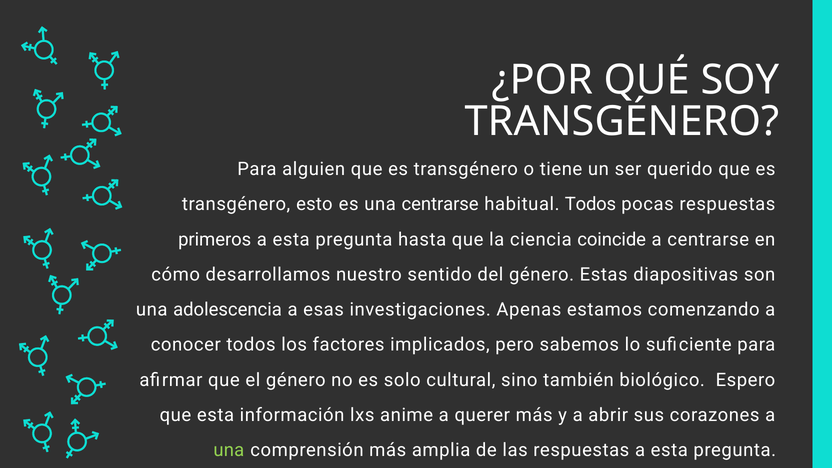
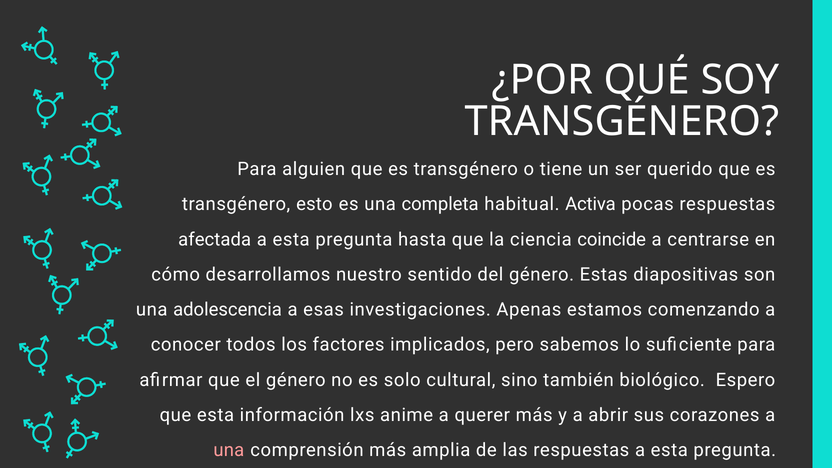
una centrarse: centrarse -> completa (440, 204)
habitual Todos: Todos -> Activa (590, 204)
primeros: primeros -> afectada (215, 239)
una colour: light green -> pink (229, 450)
